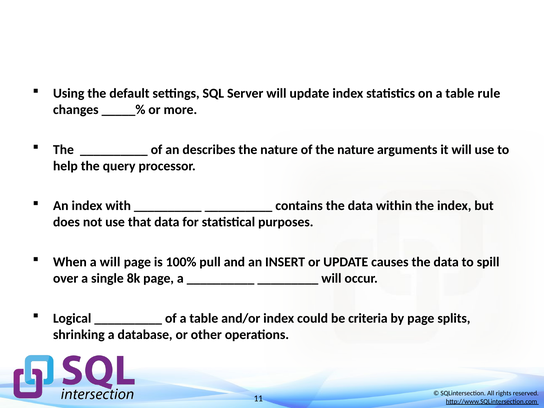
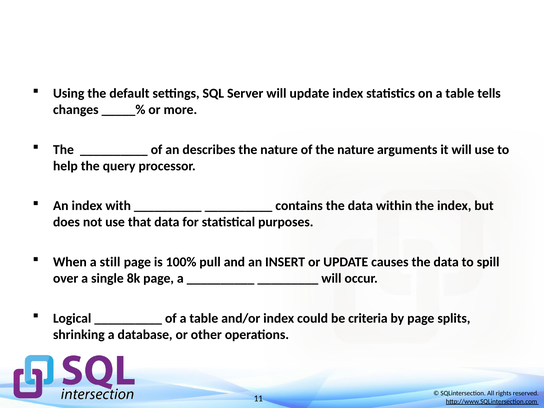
rule: rule -> tells (489, 93)
a will: will -> still (110, 262)
